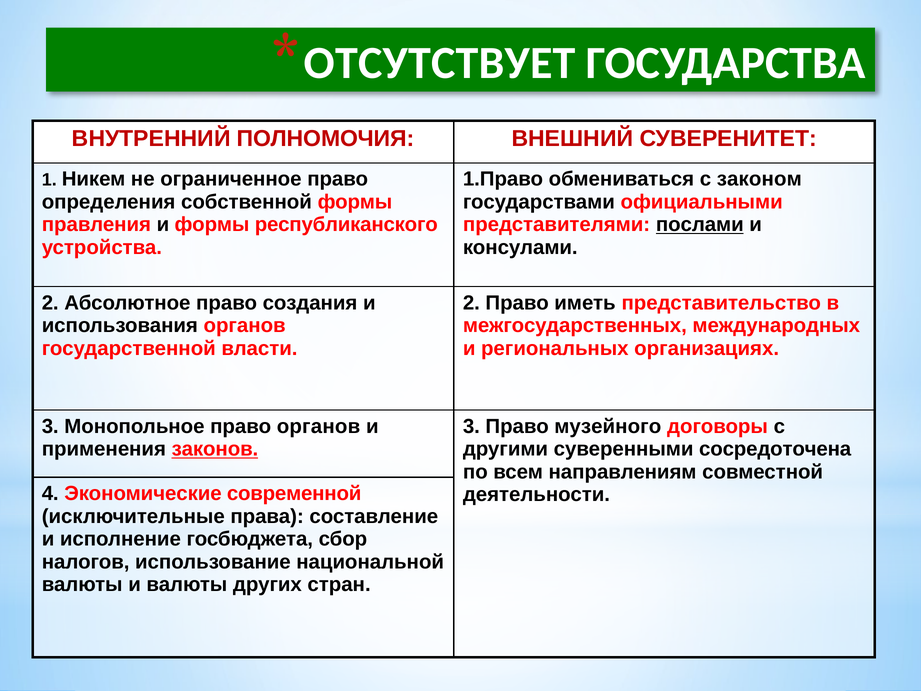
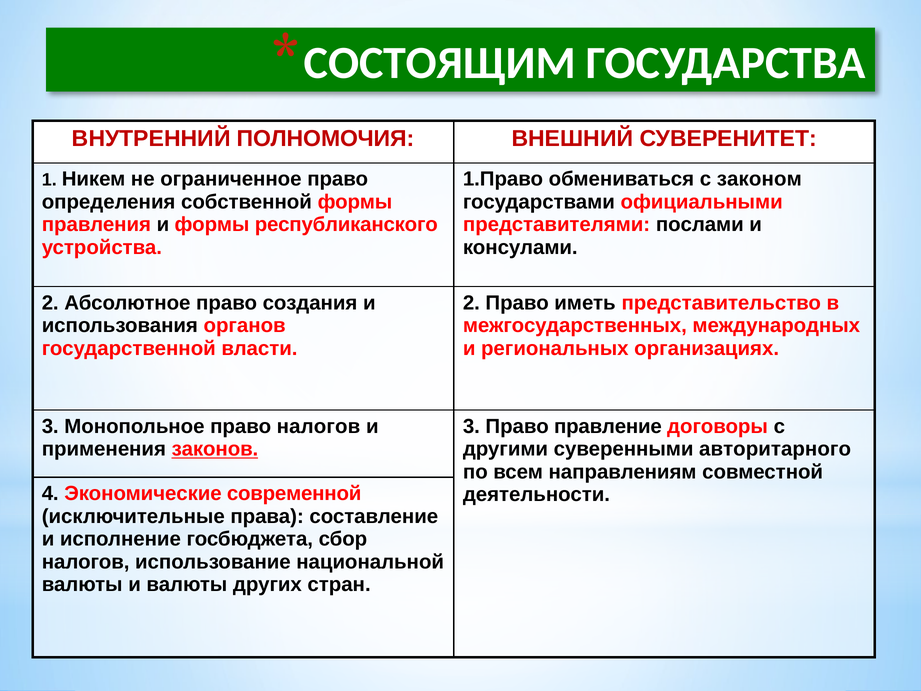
ОТСУТСТВУЕТ: ОТСУТСТВУЕТ -> СОСТОЯЩИМ (440, 63)
послами underline: present -> none (700, 225)
право органов: органов -> налогов (319, 426)
музейного: музейного -> правление (608, 426)
сосредоточена: сосредоточена -> авторитарного (775, 449)
